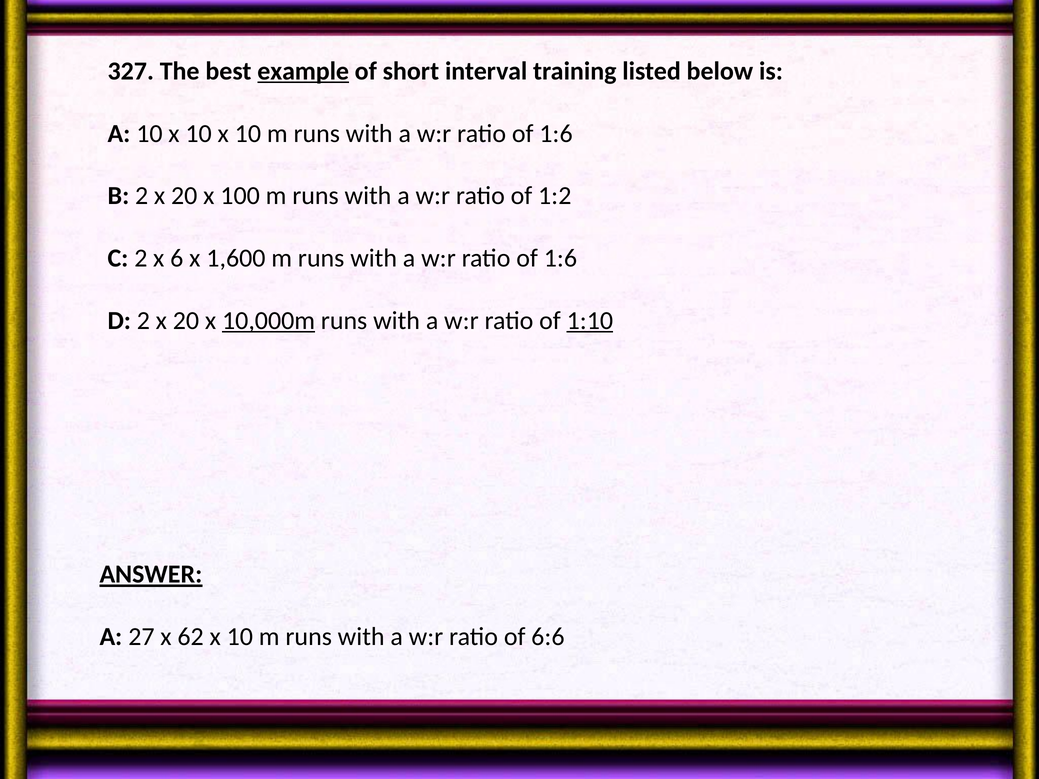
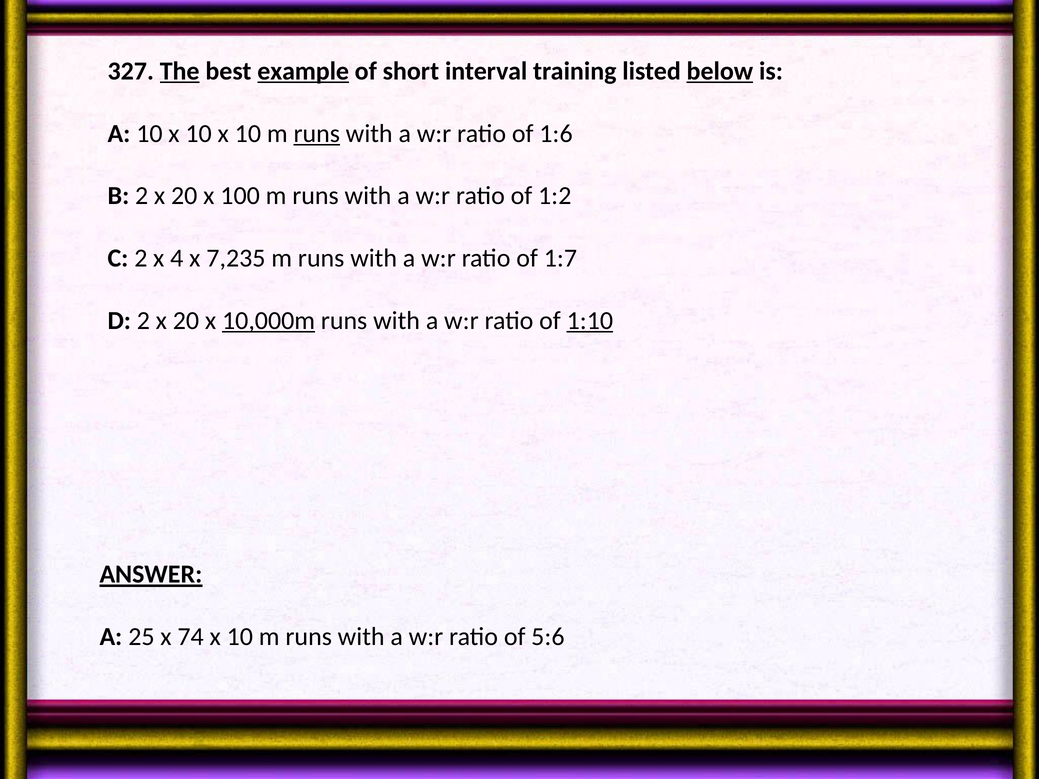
The underline: none -> present (180, 71)
below underline: none -> present (720, 71)
runs underline: none -> present (317, 134)
6: 6 -> 4 (177, 258)
1,600: 1,600 -> 7,235 (236, 258)
1:6: 1:6 -> 1:7 (560, 258)
27: 27 -> 25 (141, 637)
62: 62 -> 74 (191, 637)
6:6: 6:6 -> 5:6 (548, 637)
